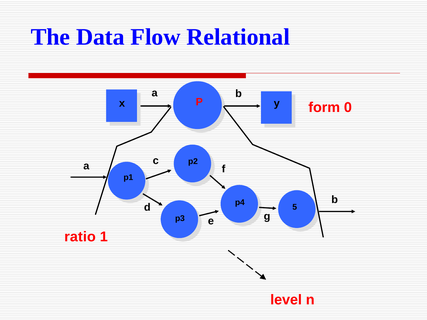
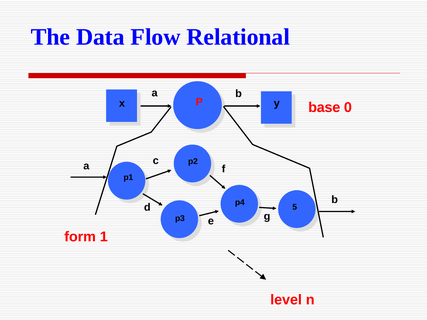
form: form -> base (324, 107)
ratio: ratio -> form (80, 237)
